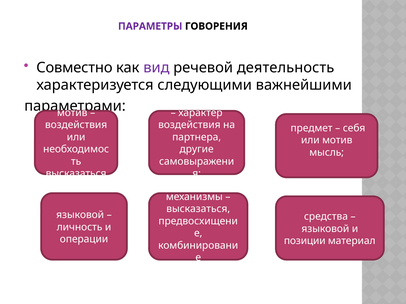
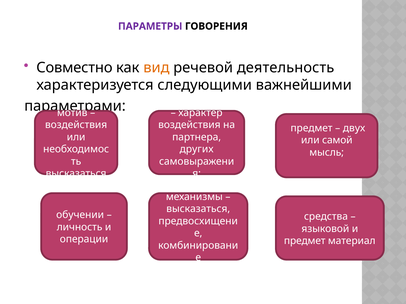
вид colour: purple -> orange (156, 68)
себя: себя -> двух (354, 128)
или мотив: мотив -> самой (337, 141)
другие: другие -> других (197, 150)
языковой: языковой -> обучении (80, 215)
позиции: позиции -> предмет (305, 241)
